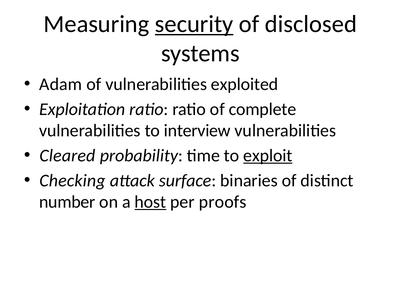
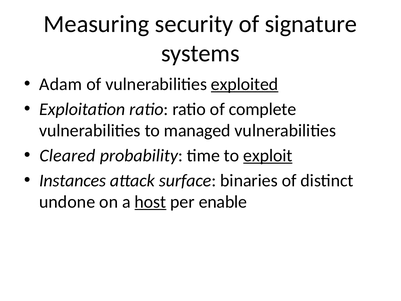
security underline: present -> none (194, 24)
disclosed: disclosed -> signature (311, 24)
exploited underline: none -> present (245, 84)
interview: interview -> managed (197, 130)
Checking: Checking -> Instances (73, 180)
number: number -> undone (67, 202)
proofs: proofs -> enable (223, 202)
